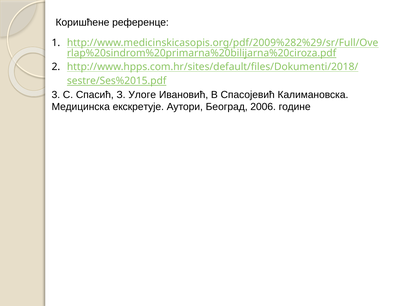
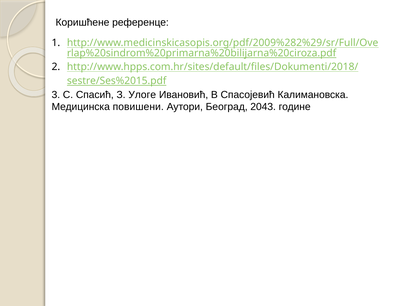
екскретује: екскретује -> повишени (138, 107)
2006: 2006 -> 2043 (263, 107)
